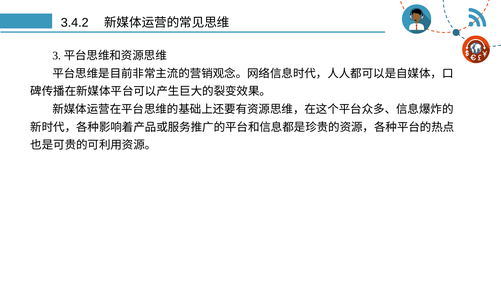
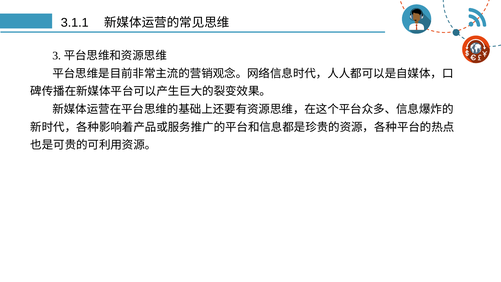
3.4.2: 3.4.2 -> 3.1.1 (75, 23)
